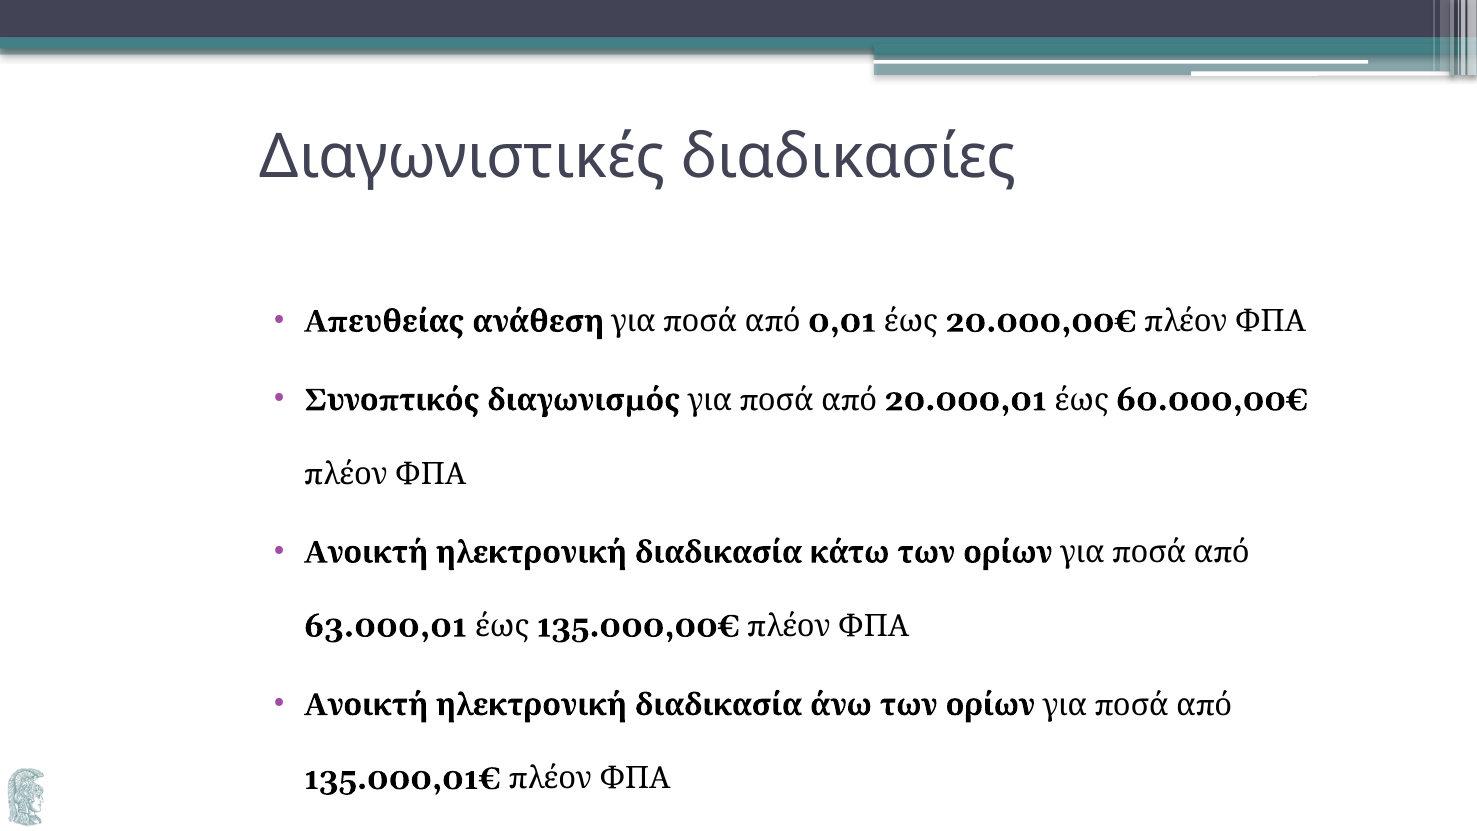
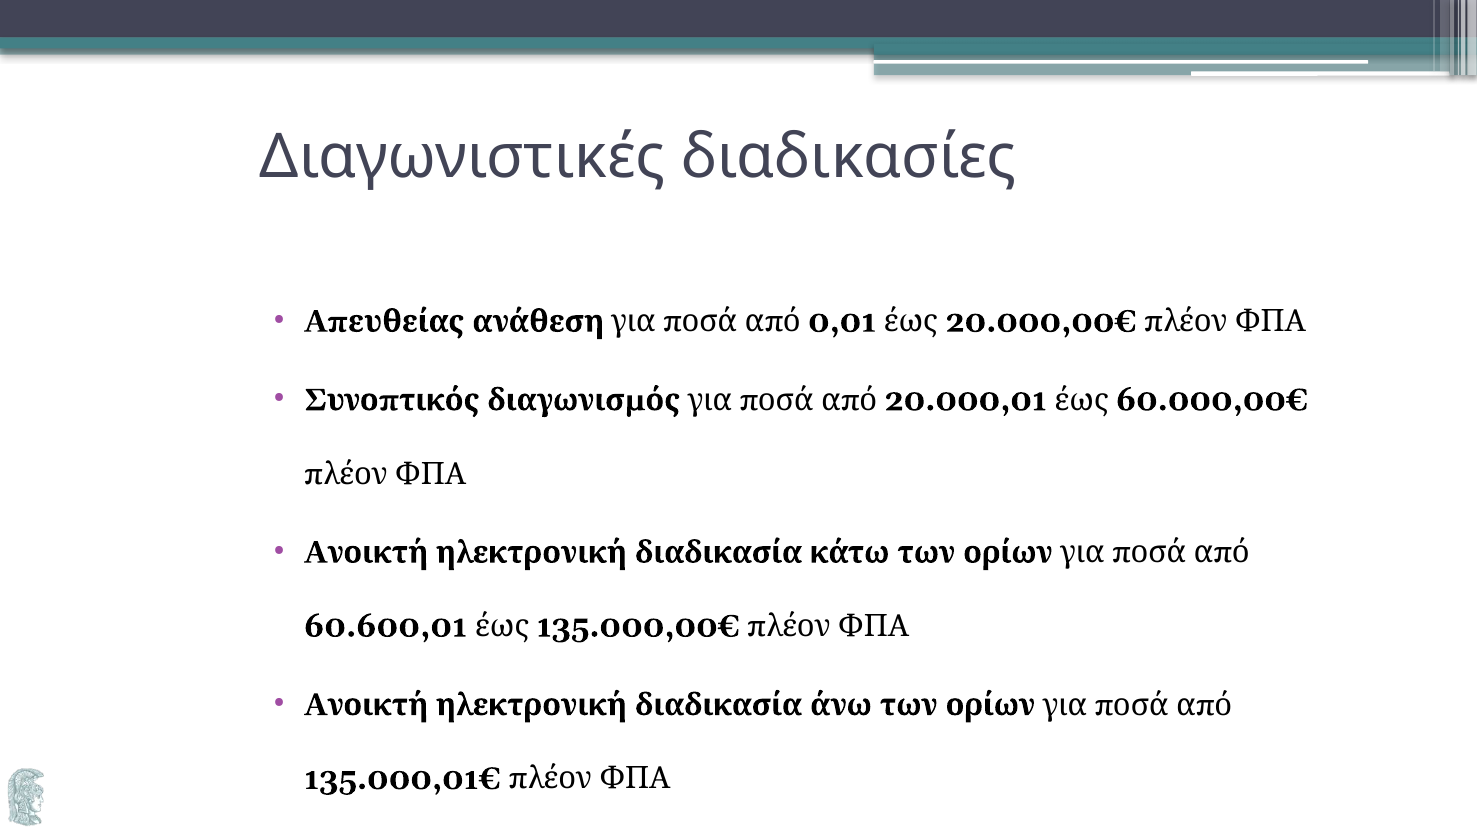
63.000,01: 63.000,01 -> 60.600,01 (386, 626)
